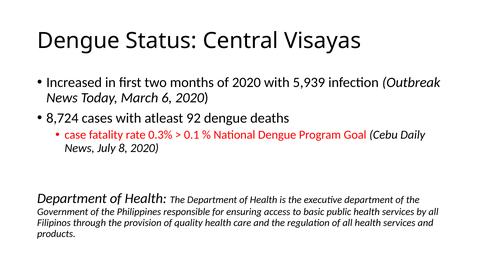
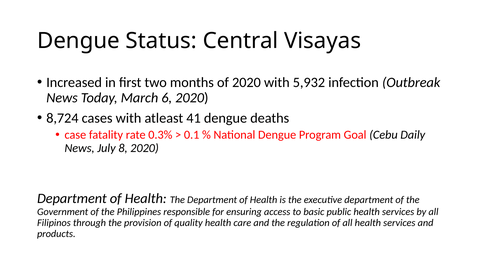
5,939: 5,939 -> 5,932 (309, 82)
92: 92 -> 41 (194, 118)
